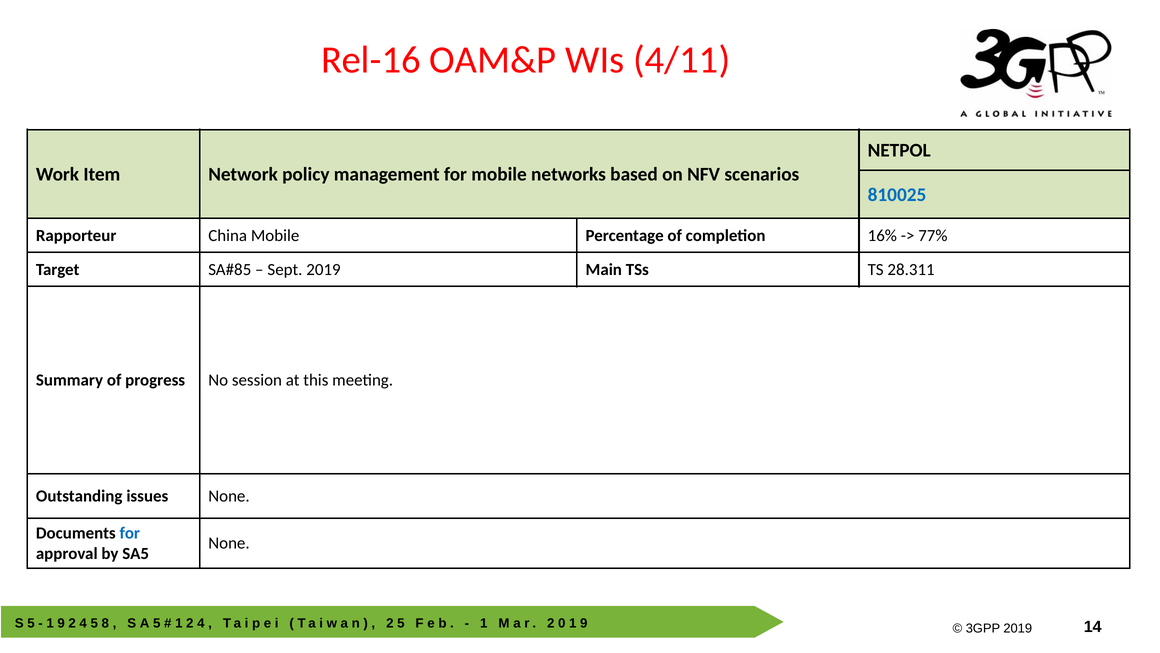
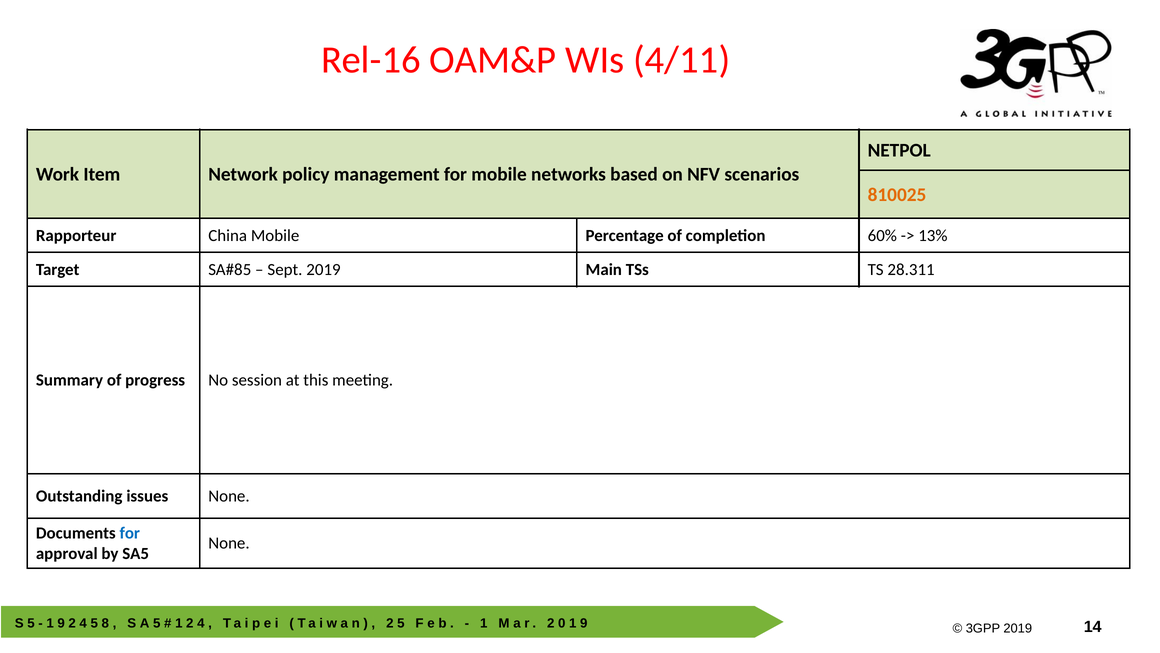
810025 colour: blue -> orange (897, 195)
16%: 16% -> 60% (882, 235)
77%: 77% -> 13% (933, 235)
